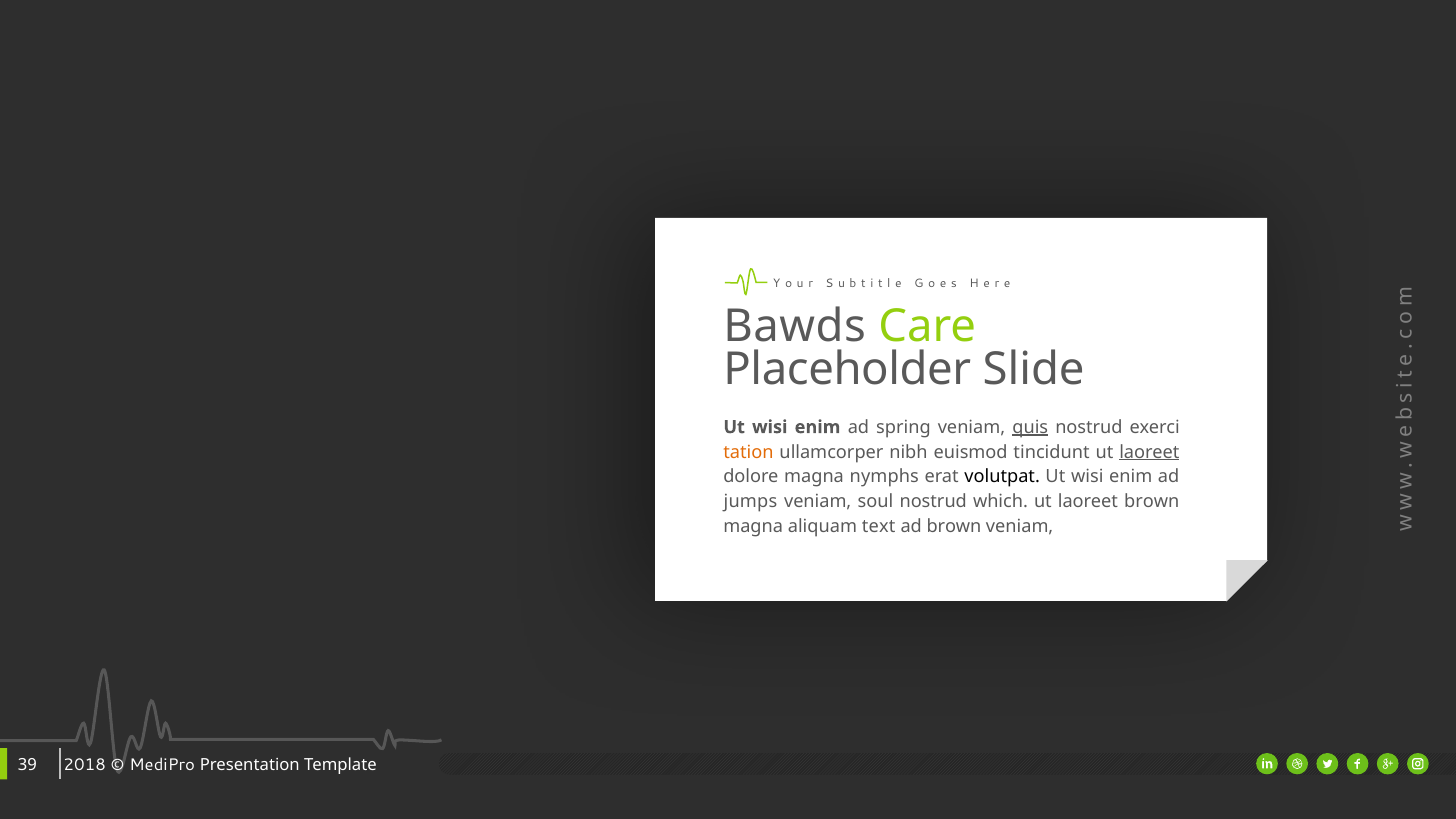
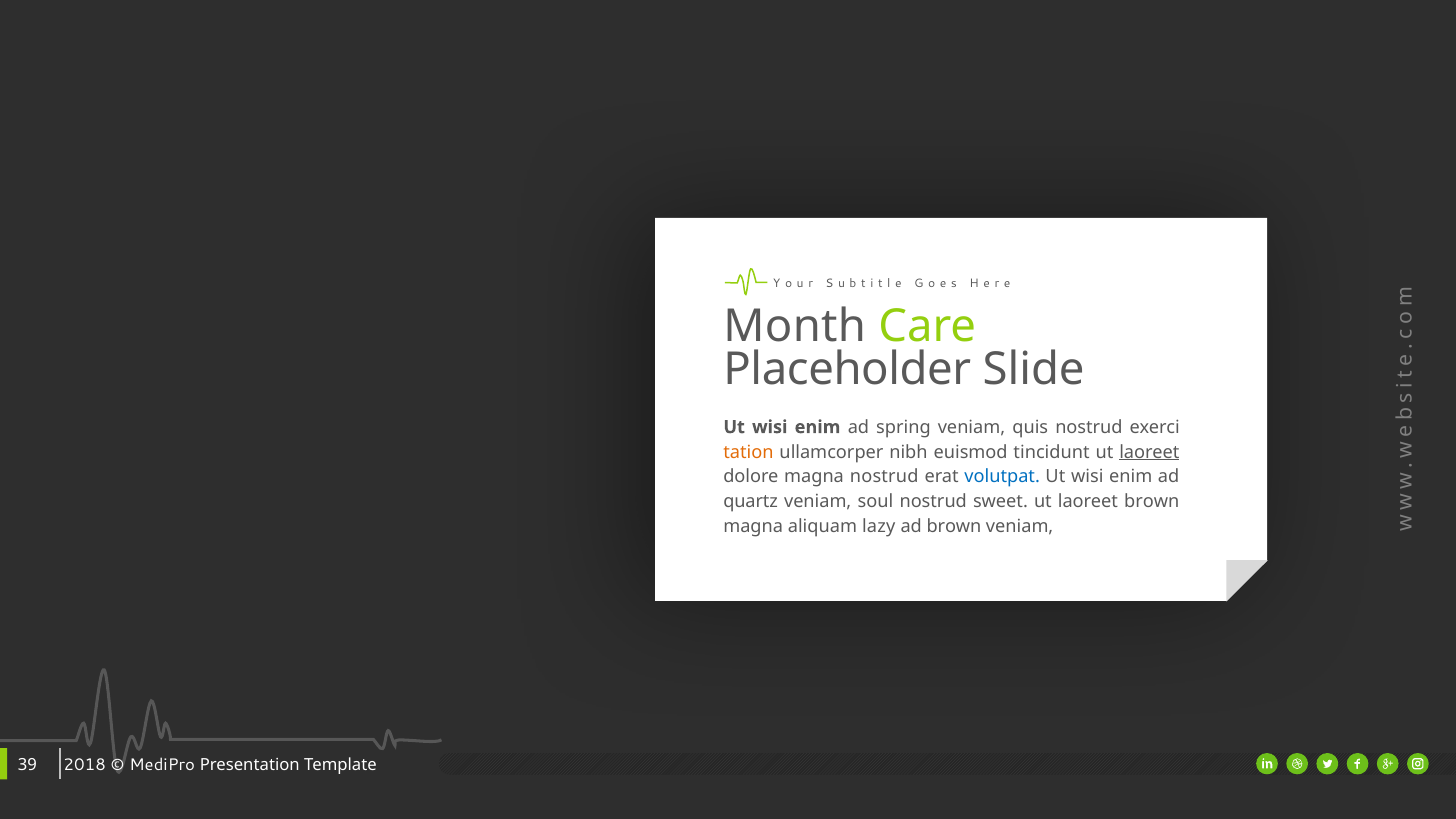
Bawds: Bawds -> Month (795, 326)
quis underline: present -> none (1030, 427)
magna nymphs: nymphs -> nostrud (884, 477)
volutpat colour: black -> blue (1002, 477)
jumps: jumps -> quartz (751, 502)
which: which -> sweet (1000, 502)
text: text -> lazy (879, 527)
